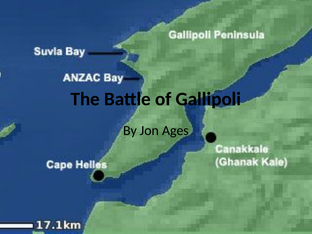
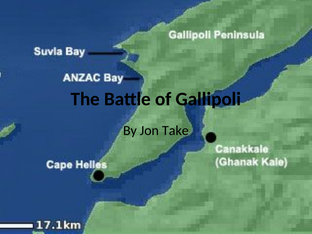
Ages: Ages -> Take (175, 130)
